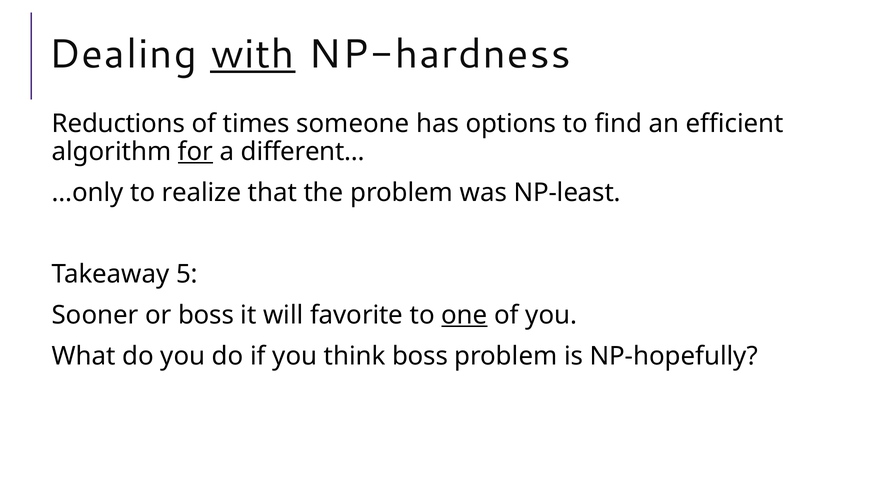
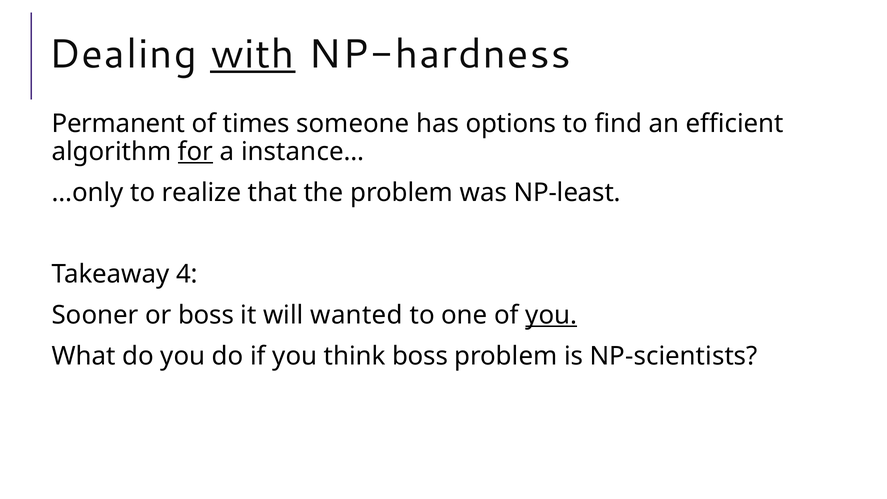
Reductions: Reductions -> Permanent (118, 124)
different…: different… -> instance… (303, 152)
5: 5 -> 4 (187, 274)
favorite: favorite -> wanted (356, 315)
one underline: present -> none (464, 315)
you underline: none -> present (551, 315)
NP-hopefully: NP-hopefully -> NP-scientists (674, 356)
